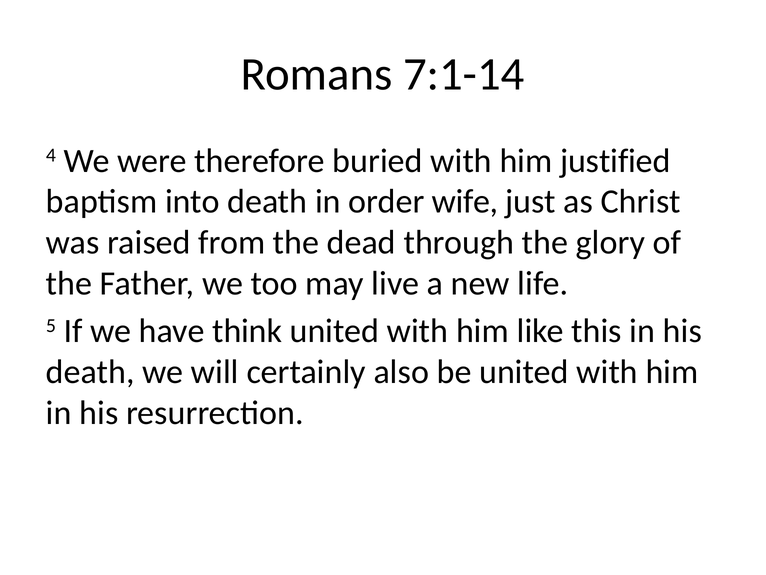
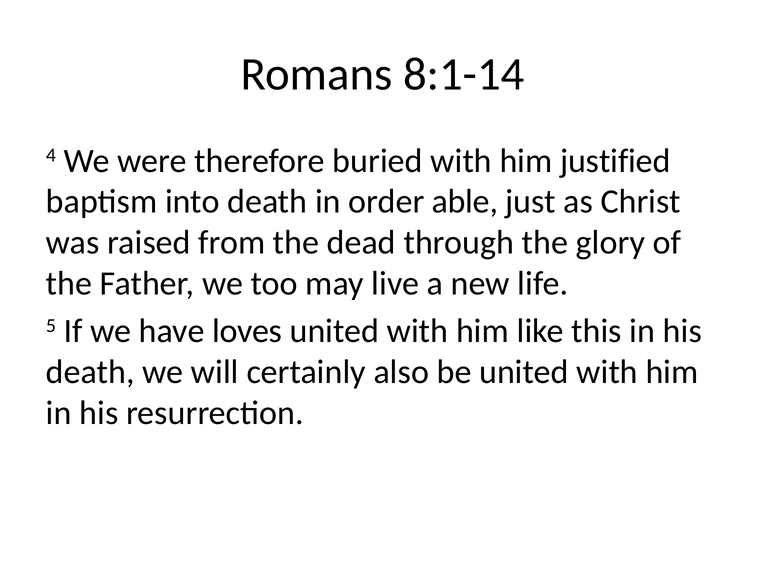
7:1-14: 7:1-14 -> 8:1-14 (464, 74)
wife: wife -> able (465, 202)
think: think -> loves (247, 331)
